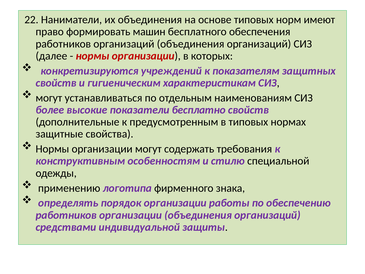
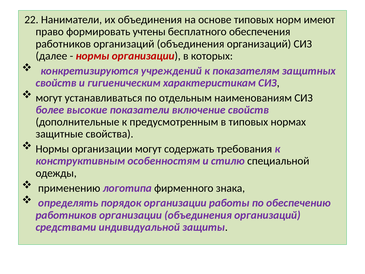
машин: машин -> учтены (149, 32)
бесплатно: бесплатно -> включение (199, 110)
